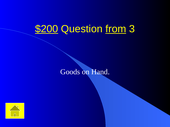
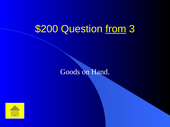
$200 underline: present -> none (47, 29)
